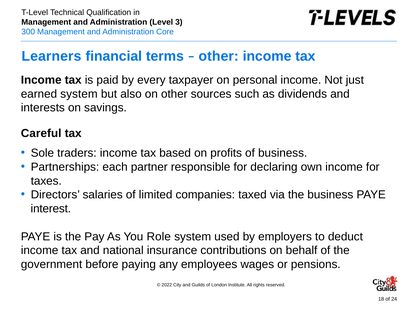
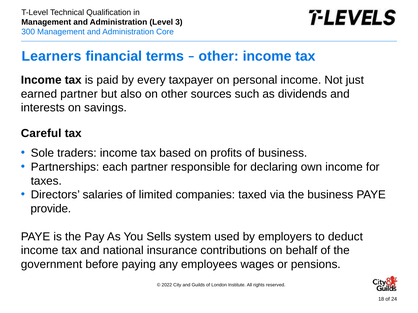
earned system: system -> partner (79, 94)
interest: interest -> provide (51, 209)
Role: Role -> Sells (159, 237)
